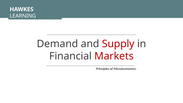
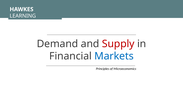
Markets colour: red -> blue (114, 56)
